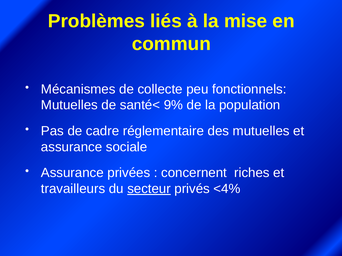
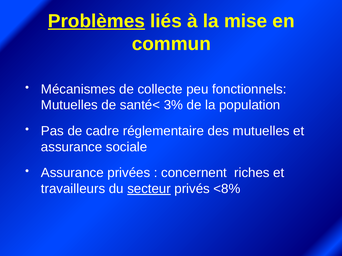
Problèmes underline: none -> present (96, 21)
9%: 9% -> 3% (173, 105)
<4%: <4% -> <8% (227, 189)
